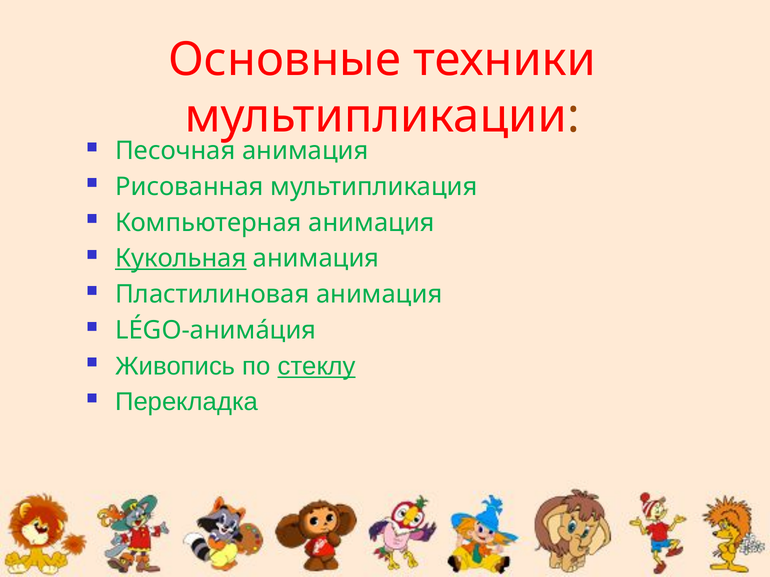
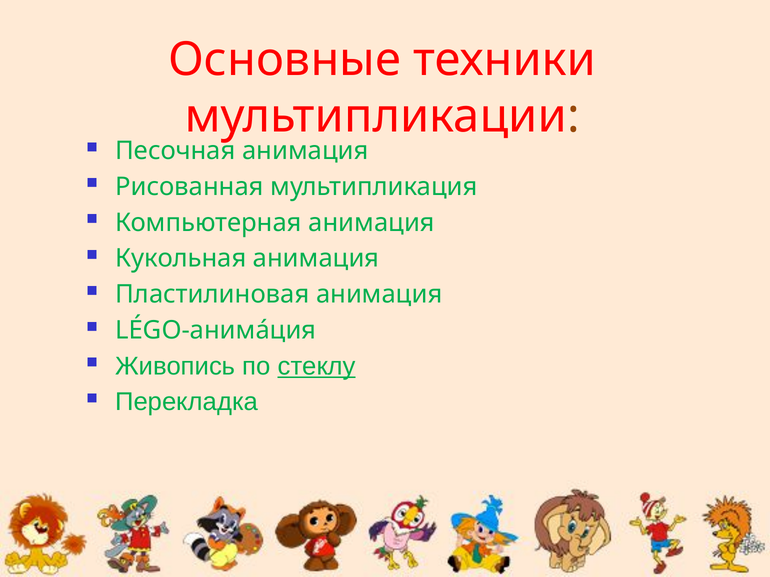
Кукольная underline: present -> none (181, 259)
